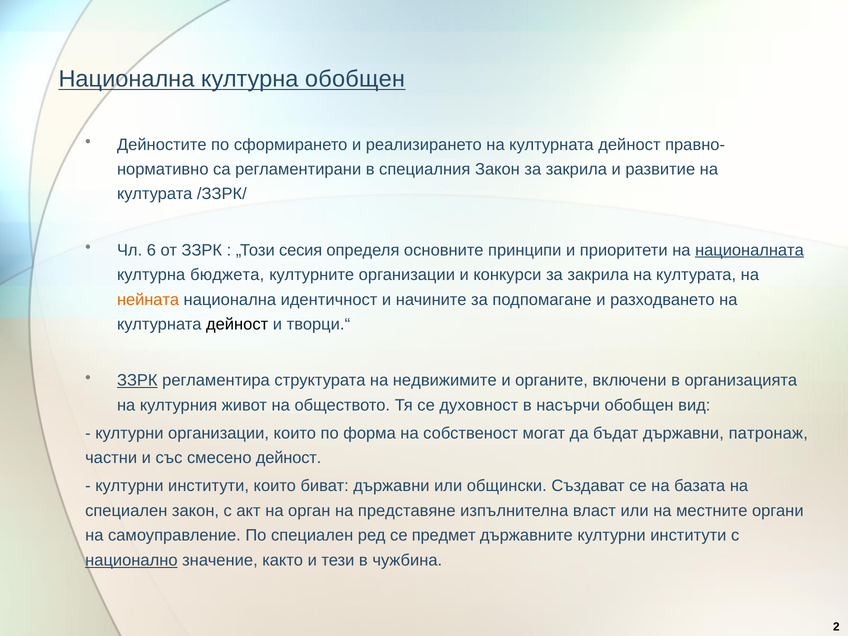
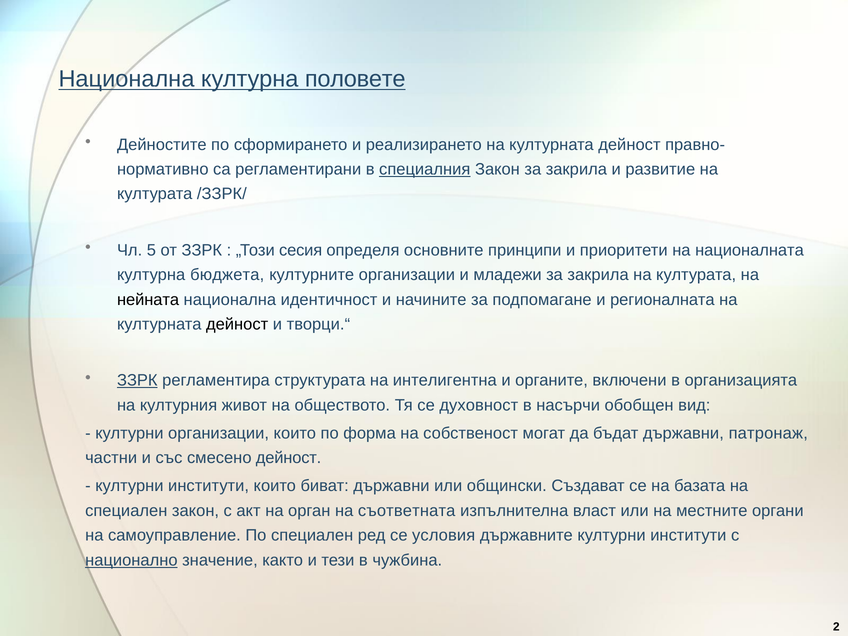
културна обобщен: обобщен -> половете (355, 79)
специалния underline: none -> present (425, 169)
6: 6 -> 5 (151, 250)
националната underline: present -> none (749, 250)
конкурси: конкурси -> младежи (508, 275)
нейната colour: orange -> black (148, 300)
разходването: разходването -> регионалната (662, 300)
недвижимите: недвижимите -> интелигентна (445, 380)
представяне: представяне -> съответната (407, 511)
предмет: предмет -> условия (444, 535)
